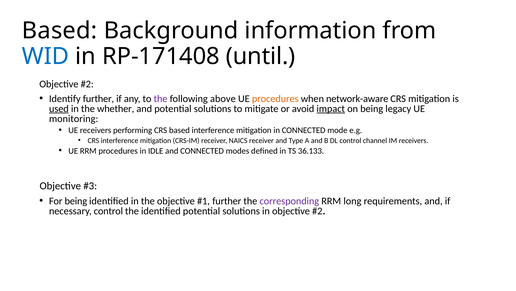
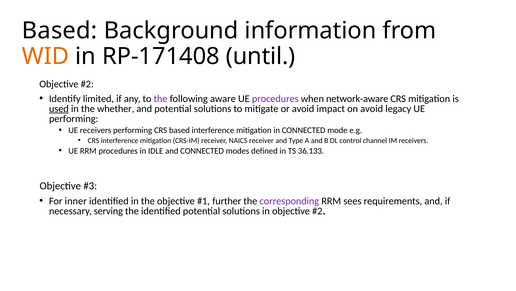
WID colour: blue -> orange (45, 56)
Identify further: further -> limited (98, 99)
above: above -> aware (223, 99)
procedures colour: orange -> purple (275, 99)
impact underline: present -> none (331, 108)
on being: being -> avoid (372, 108)
monitoring: monitoring -> performing (74, 118)
For being: being -> inner (76, 201)
long: long -> sees (352, 201)
necessary control: control -> serving (108, 210)
